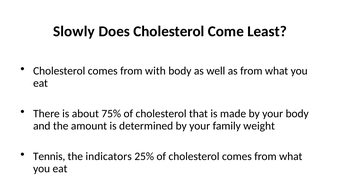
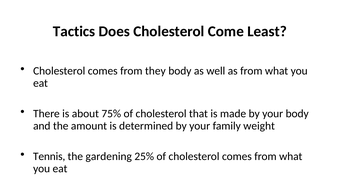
Slowly: Slowly -> Tactics (74, 32)
with: with -> they (155, 71)
indicators: indicators -> gardening (109, 157)
